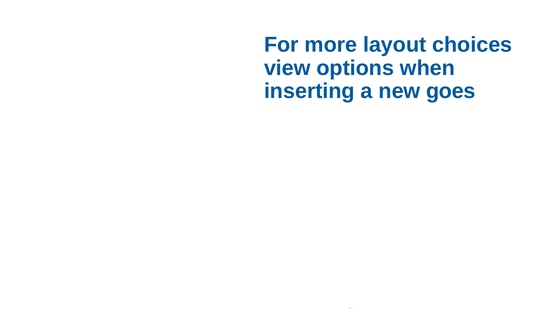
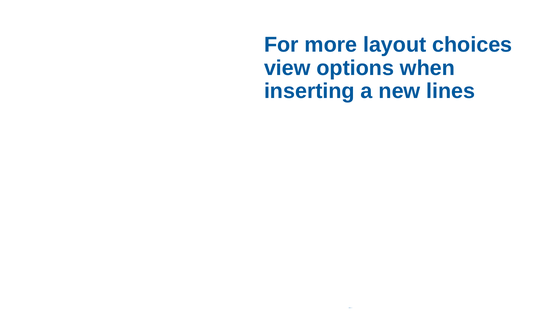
goes: goes -> lines (451, 91)
